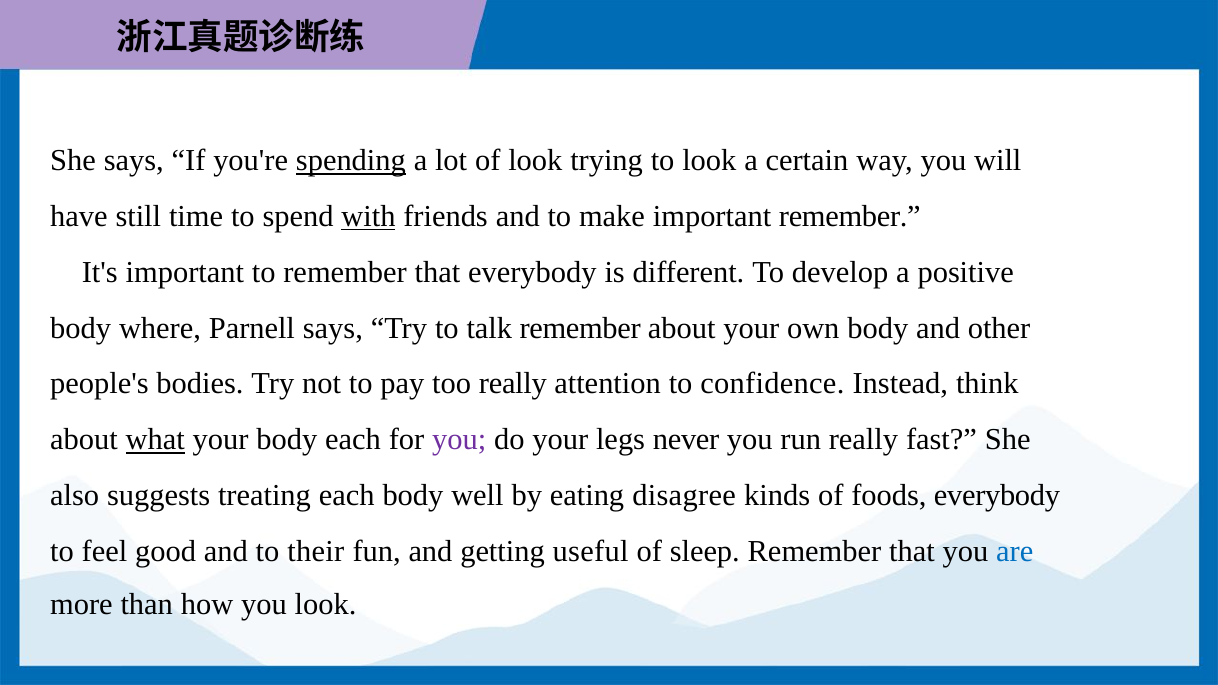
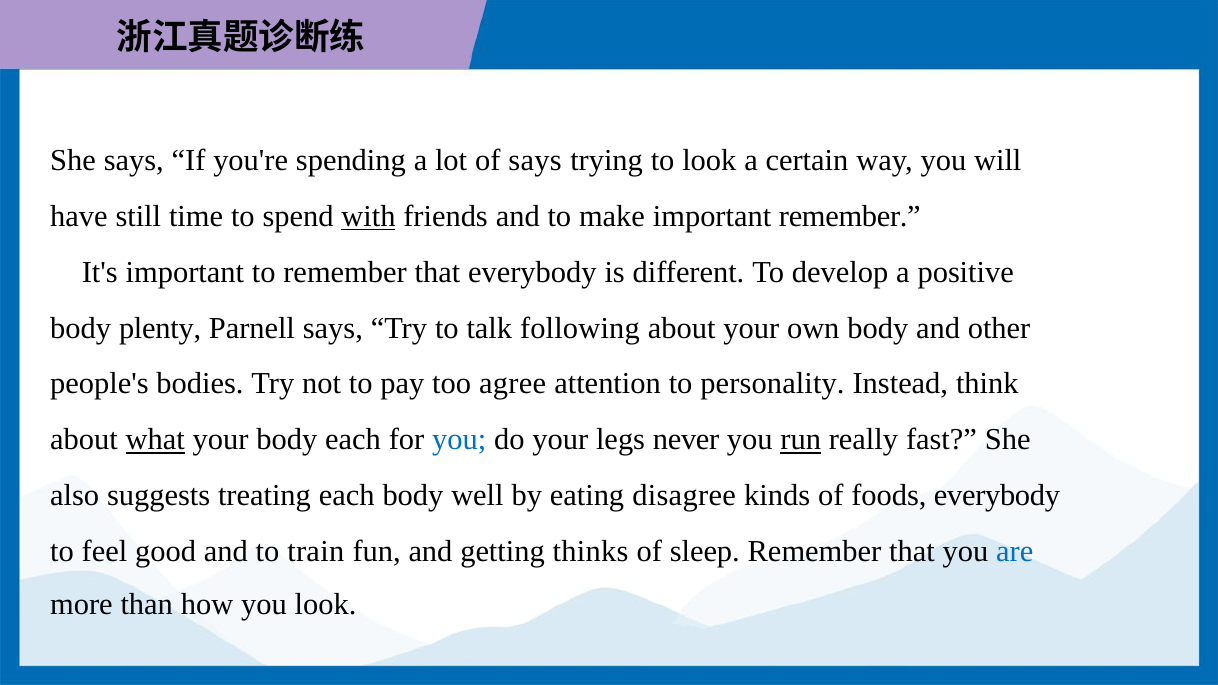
spending underline: present -> none (351, 161)
of look: look -> says (535, 161)
where: where -> plenty (160, 328)
talk remember: remember -> following (580, 328)
too really: really -> agree (513, 384)
confidence: confidence -> personality (772, 384)
you colour: purple -> blue (459, 440)
run underline: none -> present (801, 440)
their: their -> train (316, 551)
useful: useful -> thinks (591, 551)
